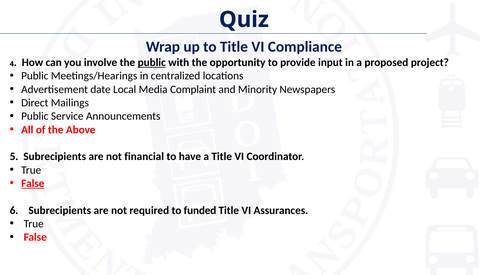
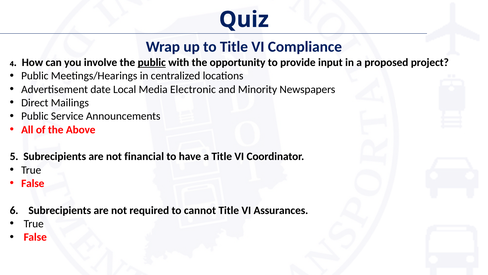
Complaint: Complaint -> Electronic (193, 89)
False underline: present -> none (33, 183)
funded: funded -> cannot (200, 210)
